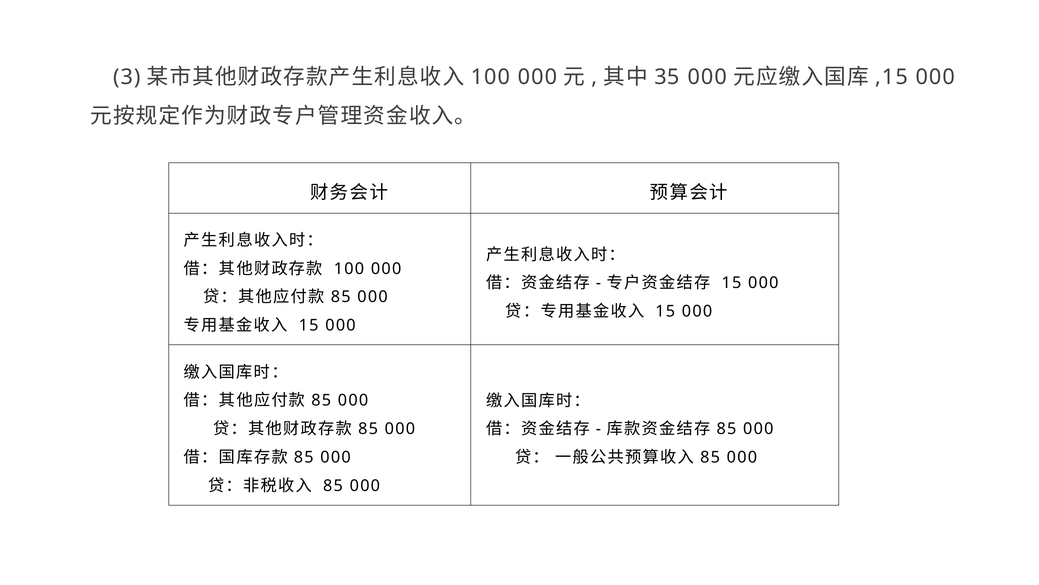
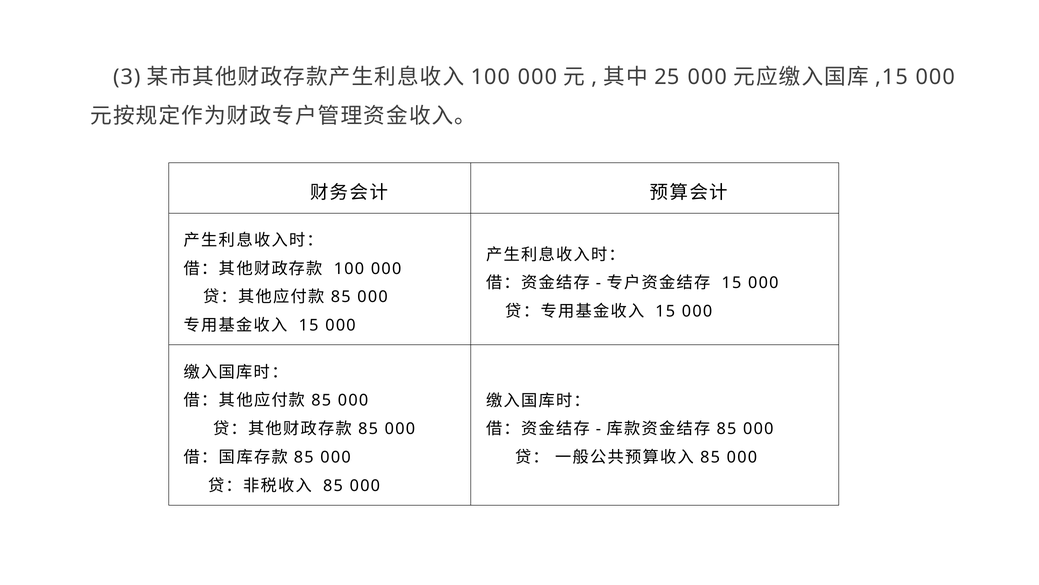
35: 35 -> 25 (667, 77)
